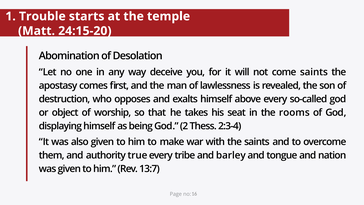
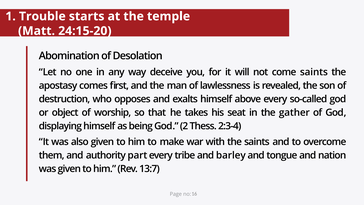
rooms: rooms -> gather (294, 113)
true: true -> part (137, 156)
